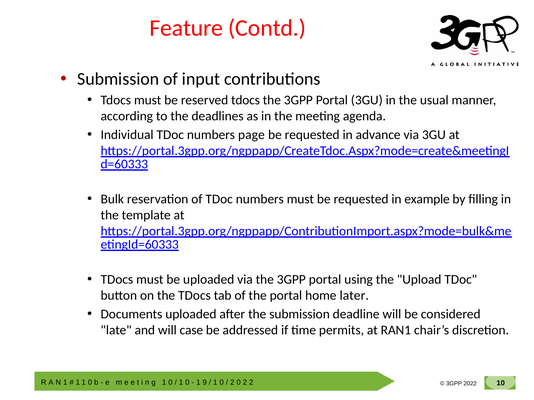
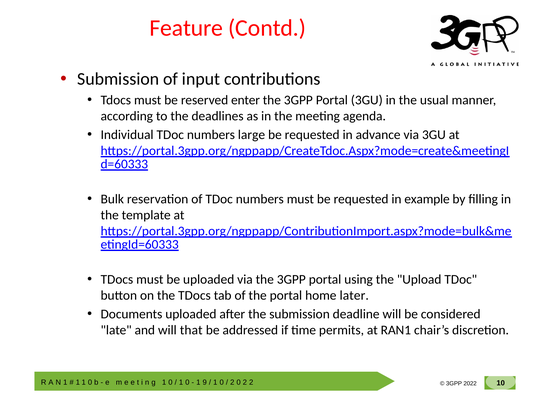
reserved tdocs: tdocs -> enter (246, 100)
page: page -> large (251, 135)
case: case -> that (191, 330)
